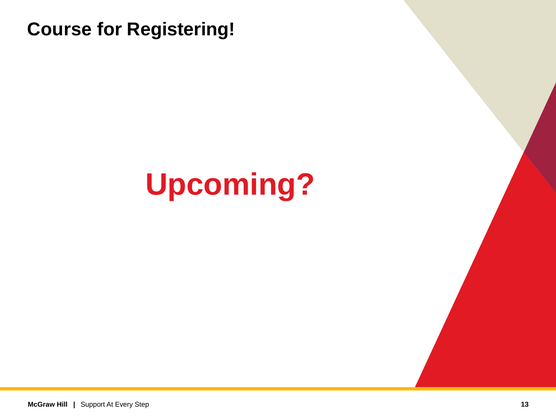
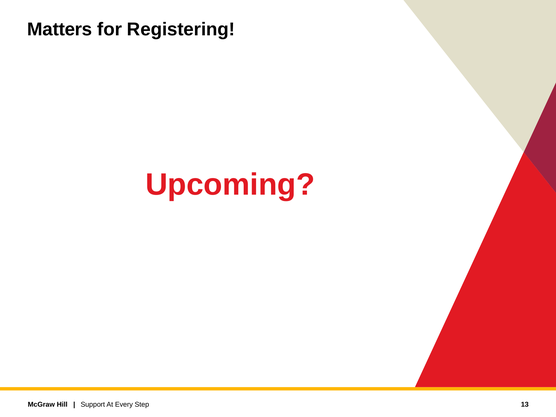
Course: Course -> Matters (60, 29)
